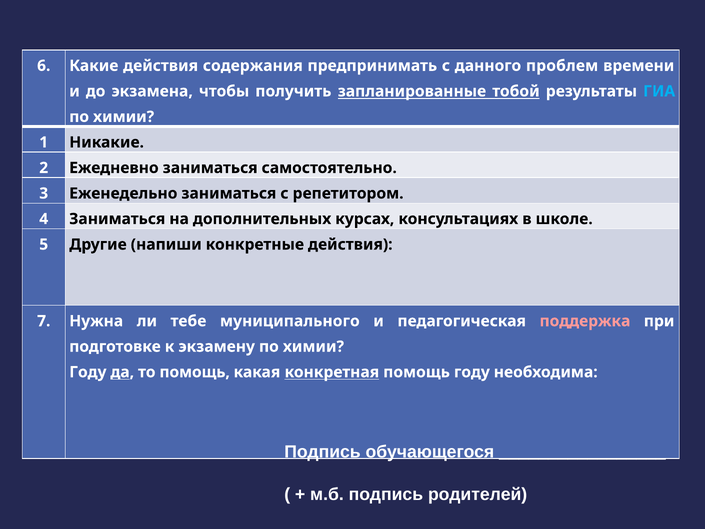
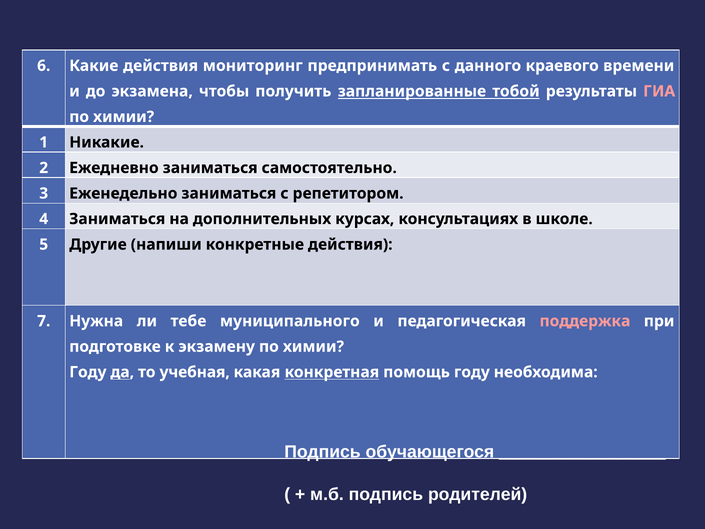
содержания: содержания -> мониторинг (253, 66)
проблем: проблем -> краевого (562, 66)
ГИА colour: light blue -> pink (659, 91)
то помощь: помощь -> учебная (195, 372)
